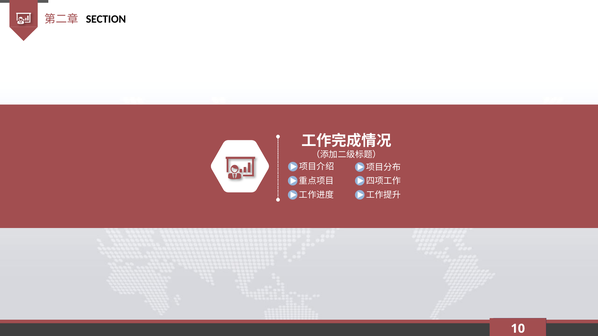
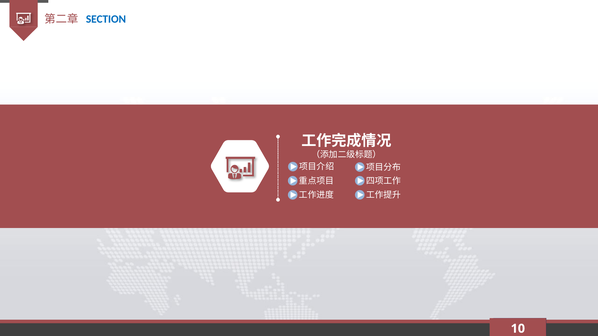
SECTION colour: black -> blue (106, 19)
